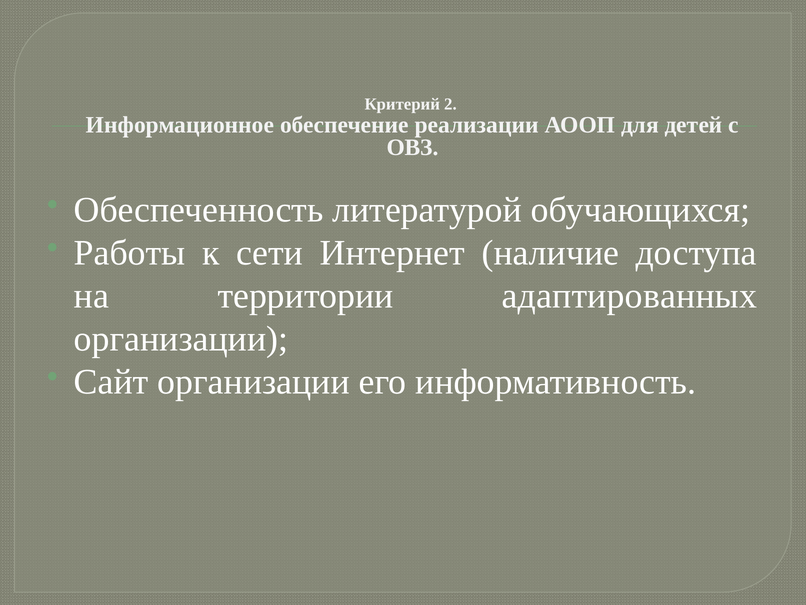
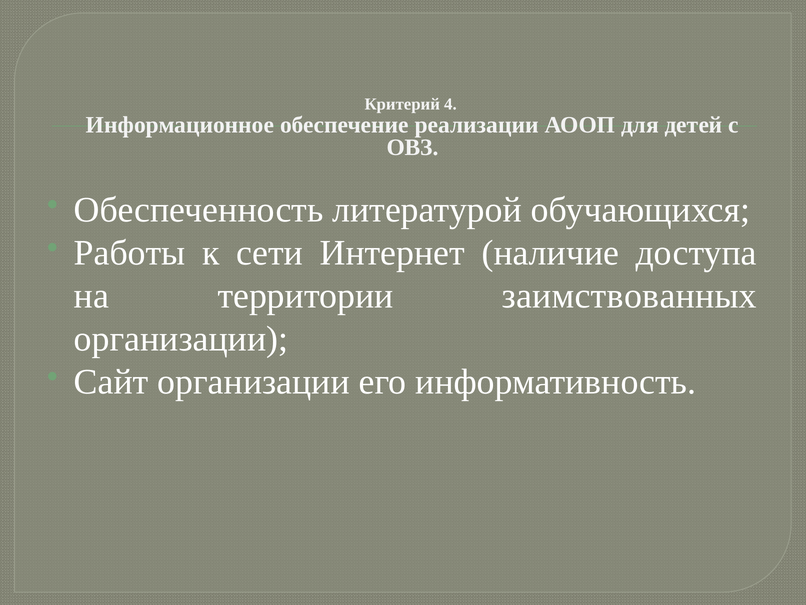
2: 2 -> 4 (450, 104)
адаптированных: адаптированных -> заимствованных (629, 296)
